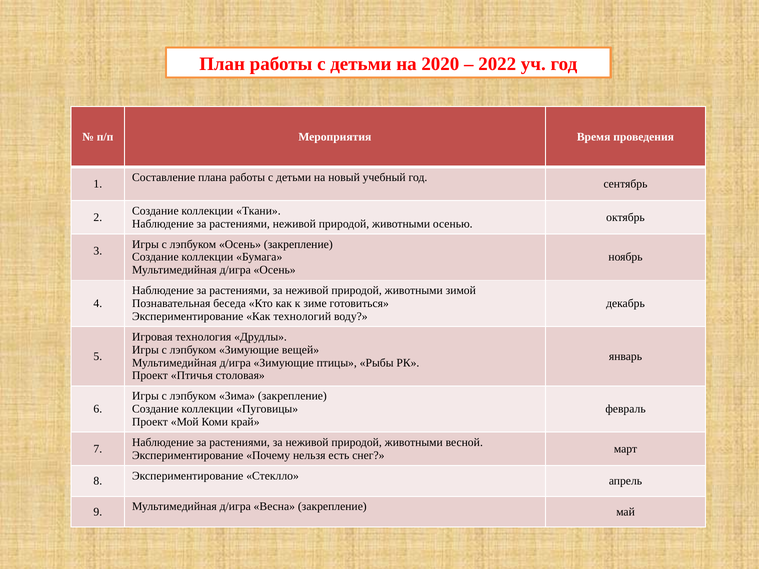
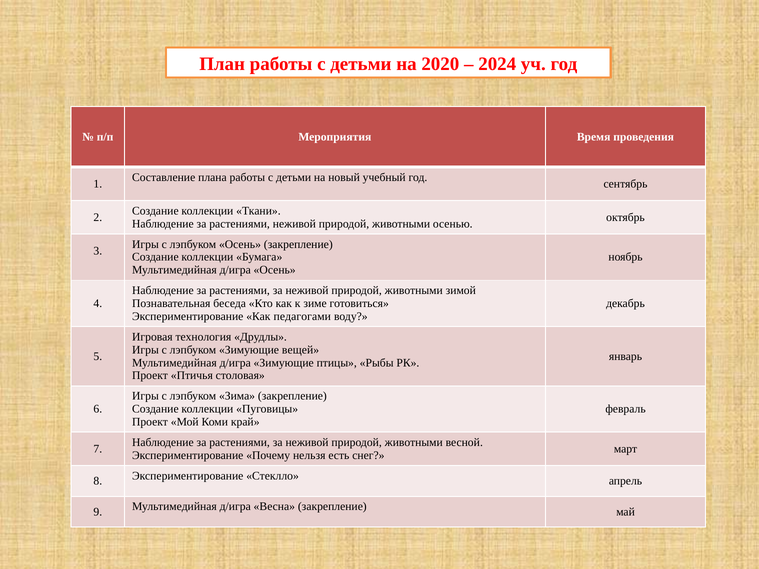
2022: 2022 -> 2024 (497, 64)
технологий: технологий -> педагогами (302, 317)
